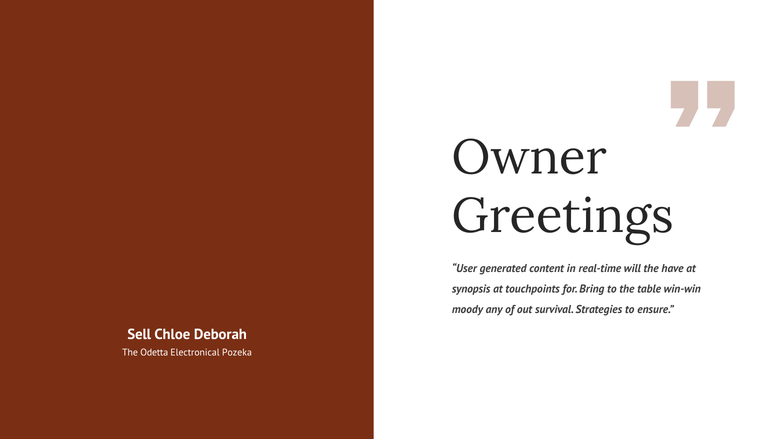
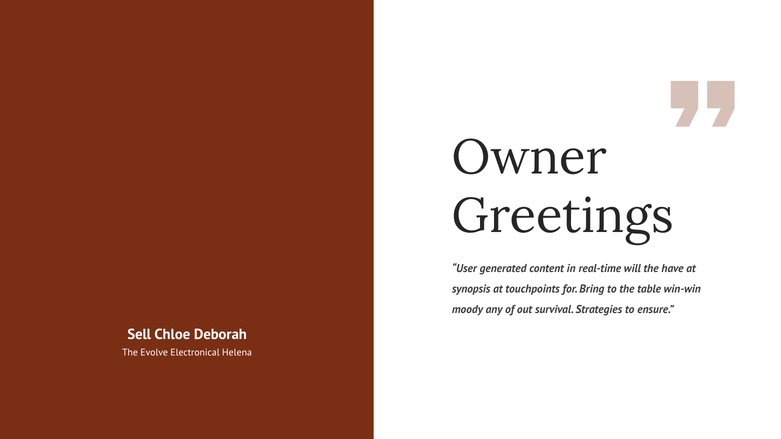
Odetta: Odetta -> Evolve (154, 353)
Pozeka: Pozeka -> Helena (237, 353)
